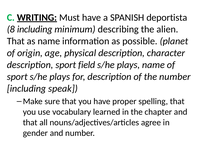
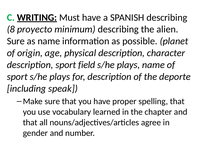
SPANISH deportista: deportista -> describing (167, 17)
8 including: including -> proyecto (35, 29)
That: That -> Sure (16, 41)
the number: number -> deporte (175, 77)
